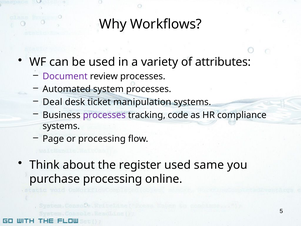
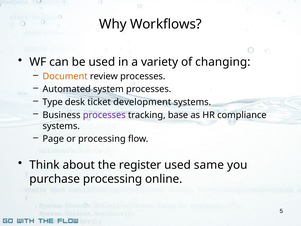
attributes: attributes -> changing (223, 62)
Document colour: purple -> orange (65, 76)
Deal: Deal -> Type (53, 102)
manipulation: manipulation -> development (142, 102)
code: code -> base (178, 115)
